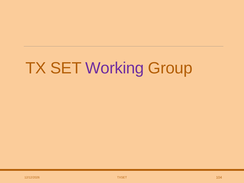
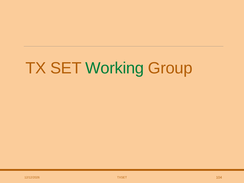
Working colour: purple -> green (115, 68)
